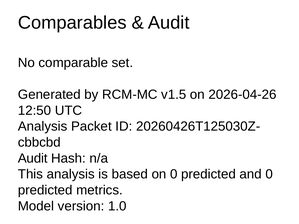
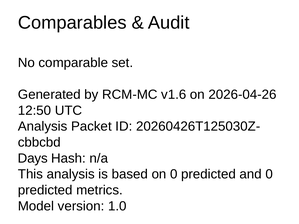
v1.5: v1.5 -> v1.6 (174, 95)
Audit: Audit -> Days (33, 158)
